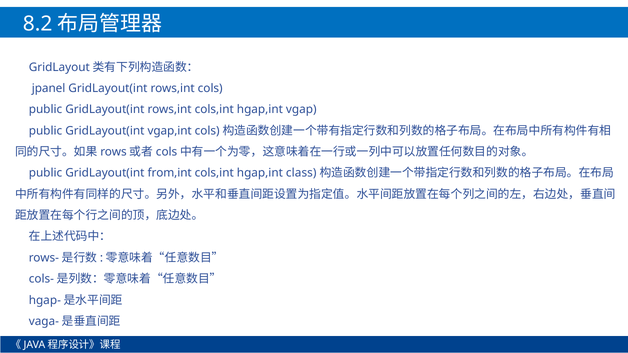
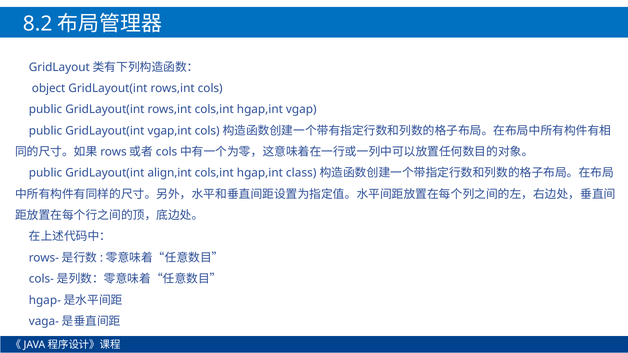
jpanel: jpanel -> object (49, 88)
from,int: from,int -> align,int (170, 173)
